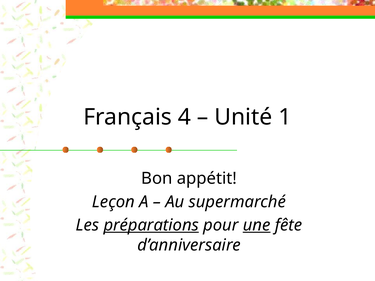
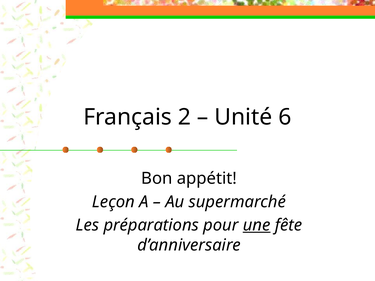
4: 4 -> 2 (184, 117)
1: 1 -> 6 (285, 117)
préparations underline: present -> none (151, 225)
